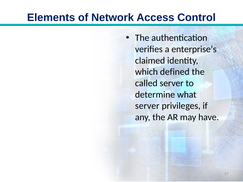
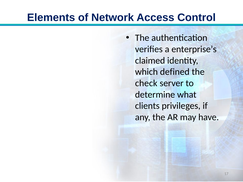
called: called -> check (146, 83)
server: server -> clients (147, 106)
